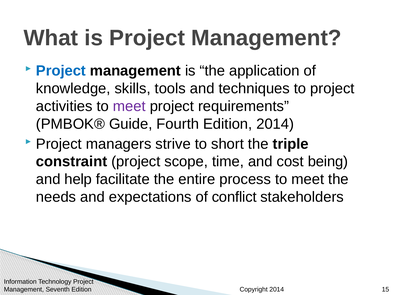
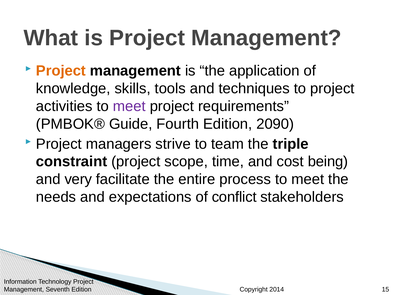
Project colour: blue -> orange (61, 71)
Edition 2014: 2014 -> 2090 (275, 124)
short: short -> team (228, 144)
help: help -> very (78, 179)
